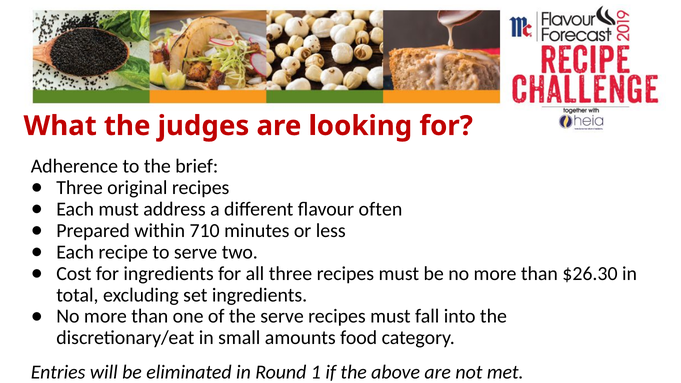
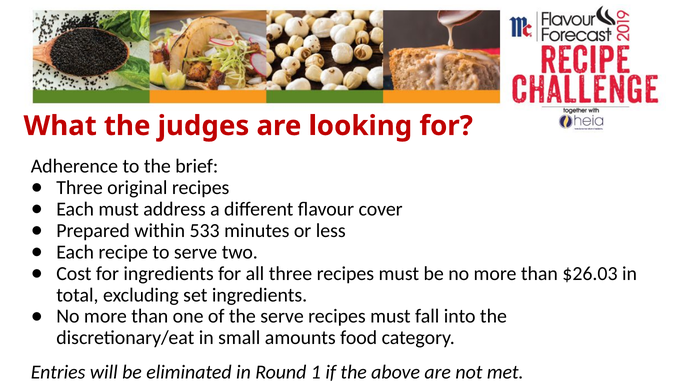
often: often -> cover (381, 209)
710: 710 -> 533 (205, 231)
$26.30: $26.30 -> $26.03 (590, 274)
